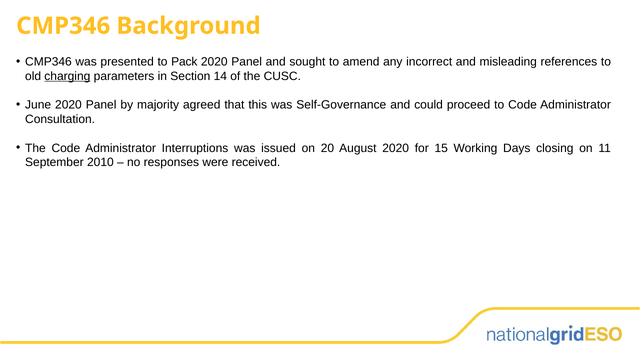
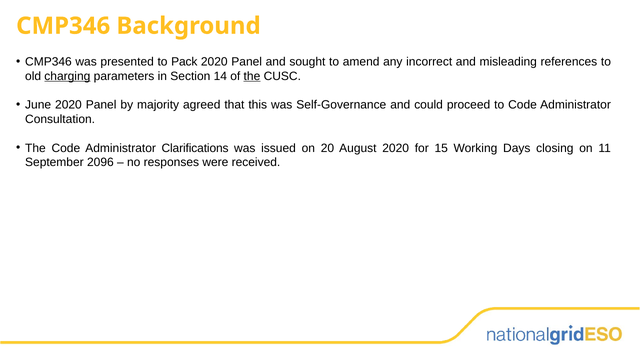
the underline: none -> present (252, 76)
Interruptions: Interruptions -> Clarifications (195, 148)
2010: 2010 -> 2096 (100, 163)
